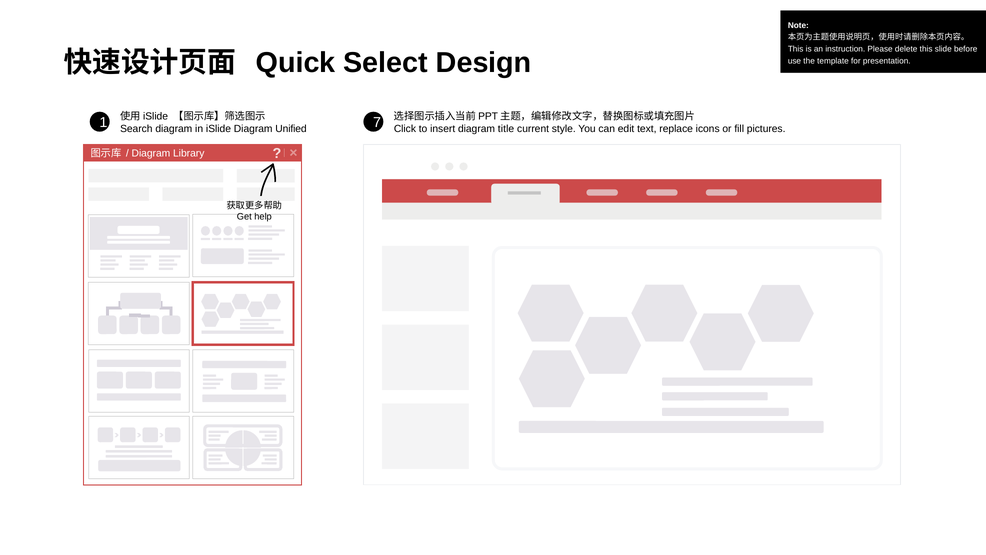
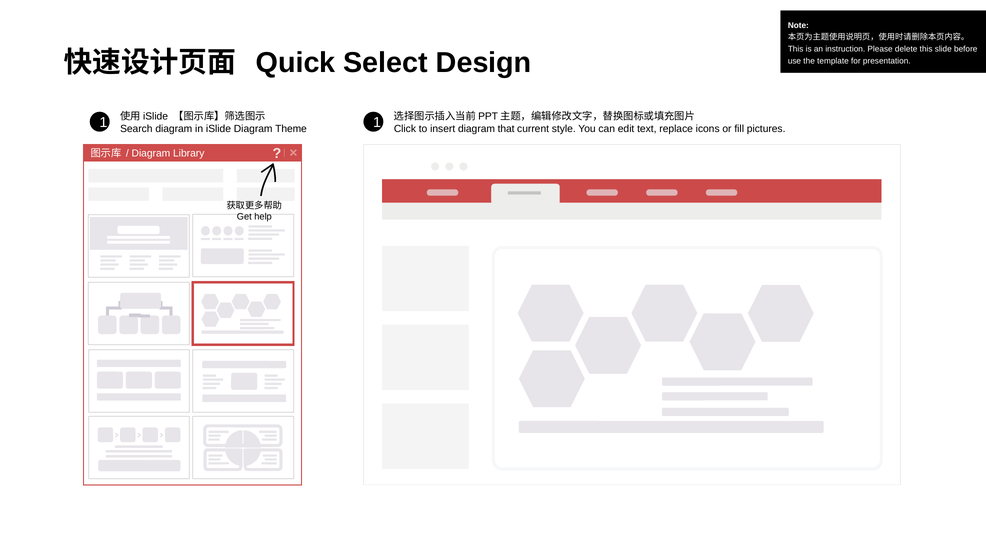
1 7: 7 -> 1 (377, 123)
Unified: Unified -> Theme (291, 129)
title: title -> that (506, 129)
